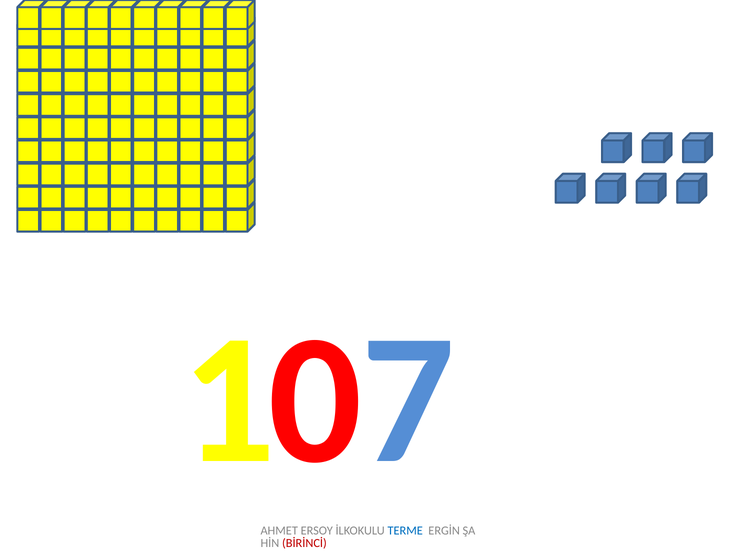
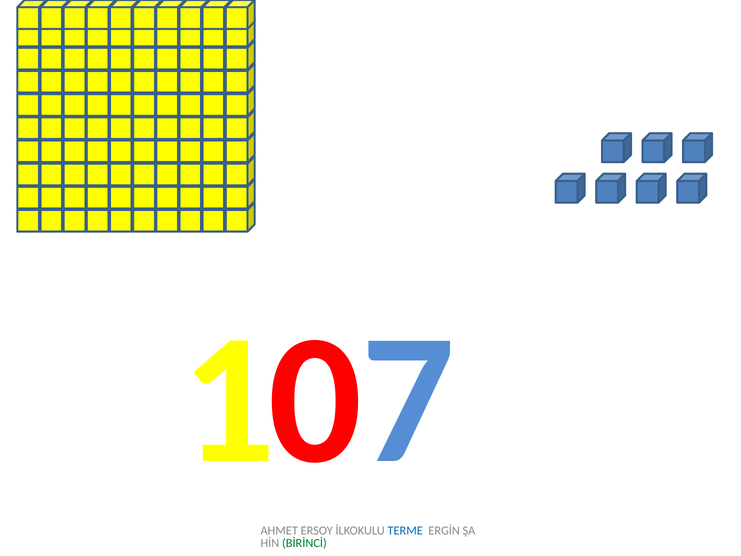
BİRİNCİ colour: red -> green (304, 543)
